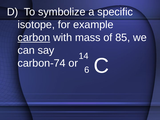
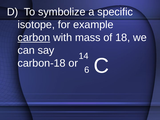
85: 85 -> 18 (123, 38)
carbon-74: carbon-74 -> carbon-18 (42, 63)
